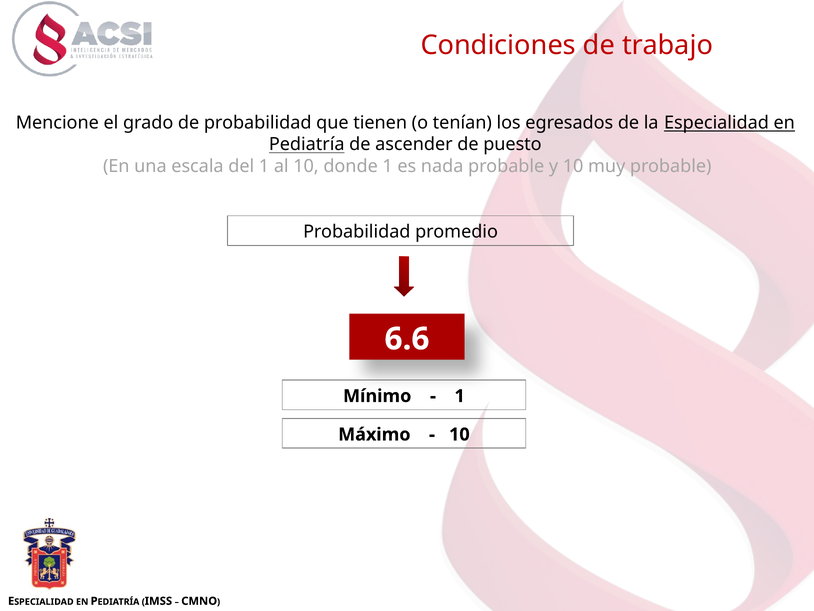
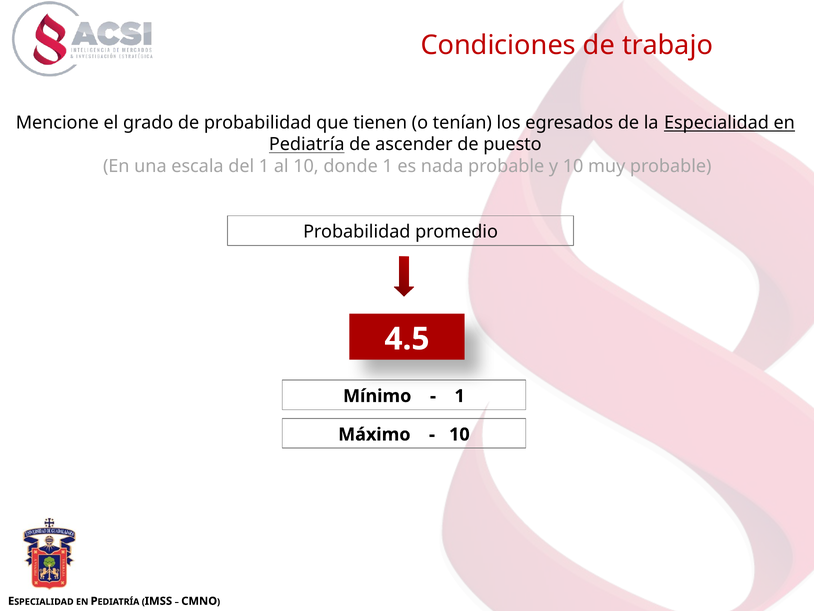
6.6: 6.6 -> 4.5 (407, 339)
